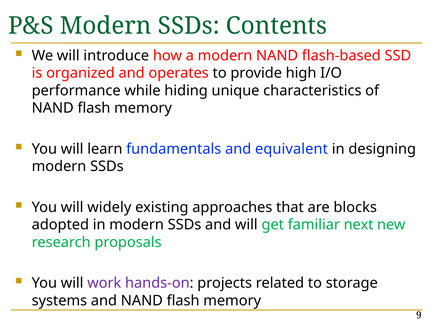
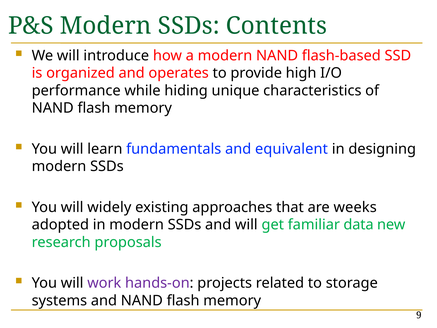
blocks: blocks -> weeks (355, 207)
next: next -> data (359, 225)
